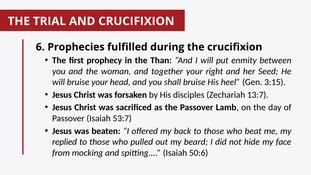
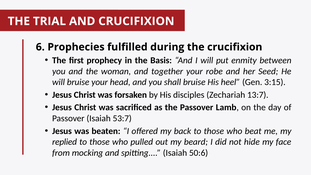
Than: Than -> Basis (161, 61)
right: right -> robe (214, 71)
